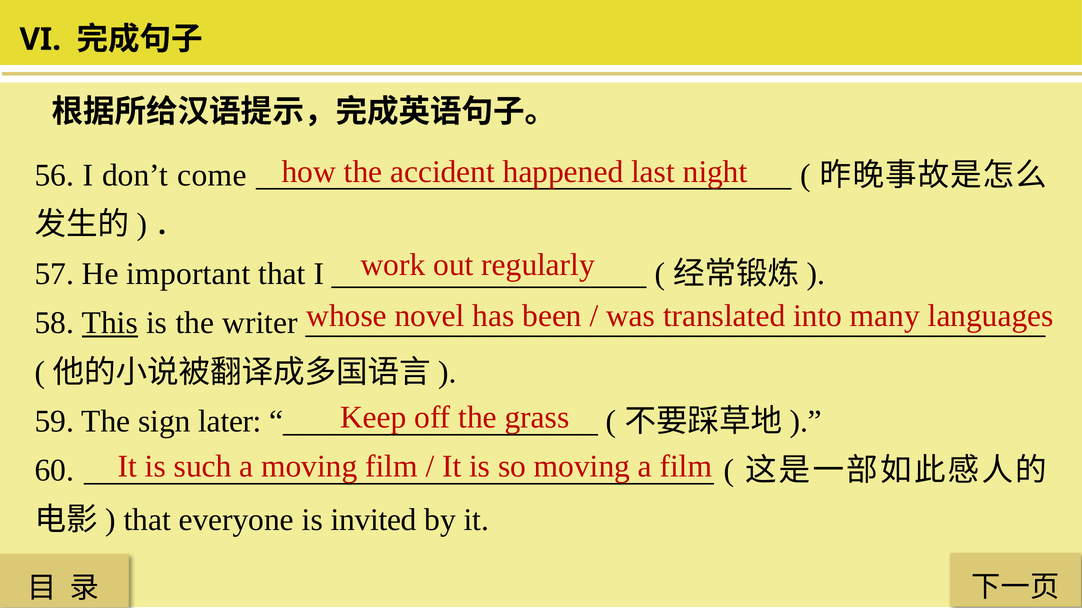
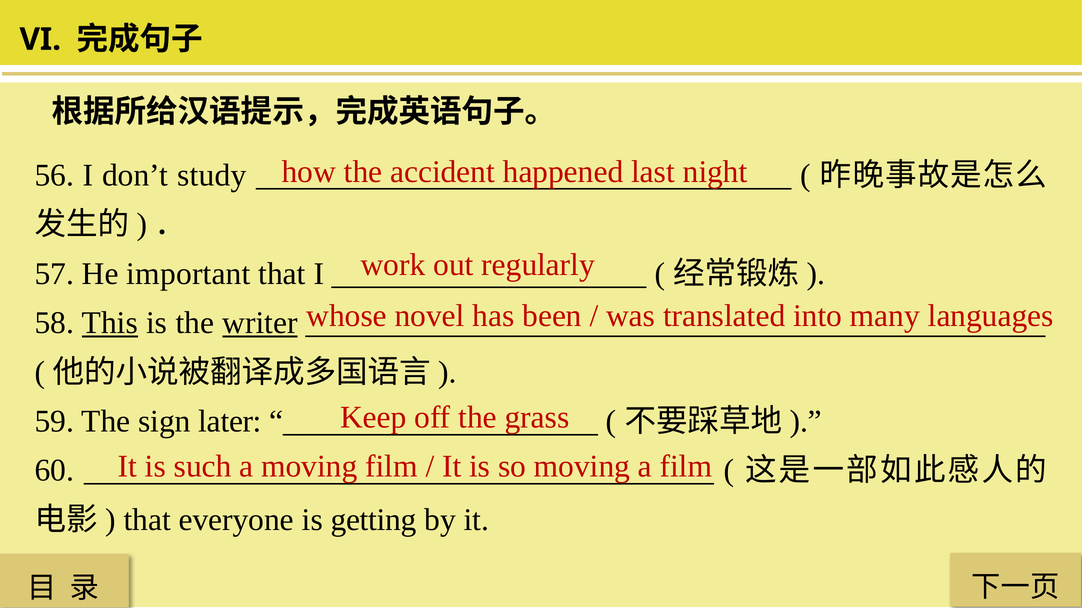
come: come -> study (212, 176)
writer underline: none -> present (260, 323)
invited: invited -> getting (374, 520)
